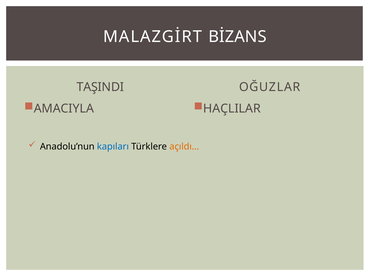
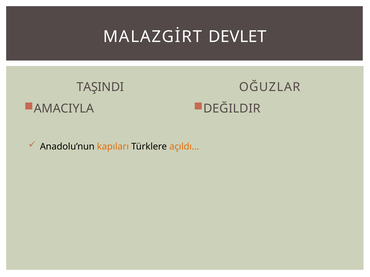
BİZANS: BİZANS -> DEVLET (237, 37)
HAÇLILAR: HAÇLILAR -> DEĞILDIR (232, 109)
kapıları colour: blue -> orange (113, 147)
